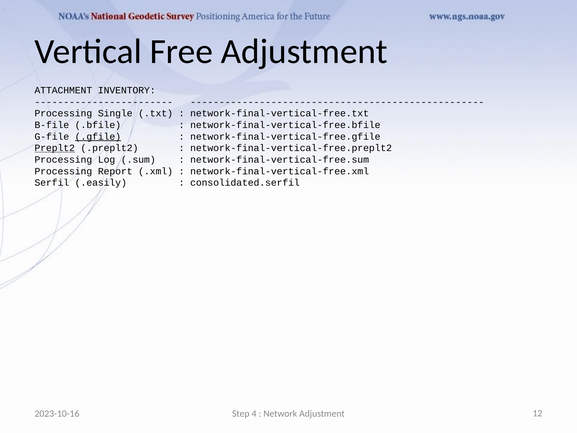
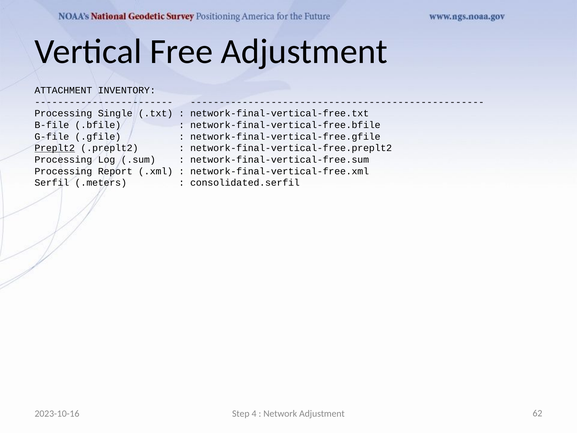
.gfile underline: present -> none (98, 136)
.easily: .easily -> .meters (101, 183)
12: 12 -> 62 (538, 413)
